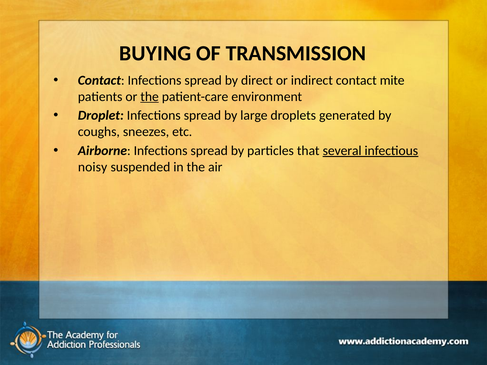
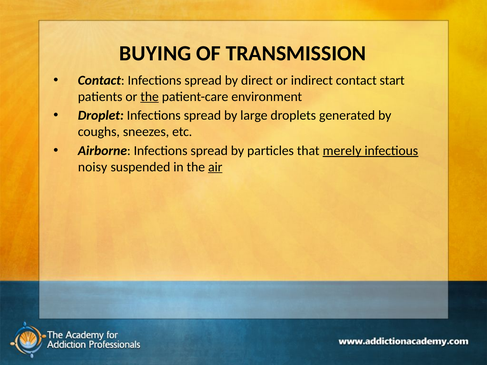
mite: mite -> start (392, 80)
several: several -> merely (342, 151)
air underline: none -> present (215, 167)
